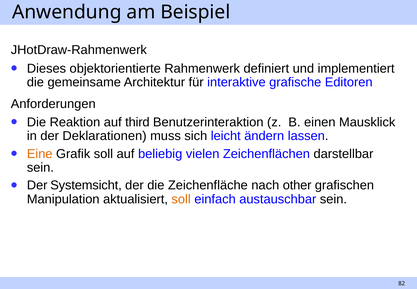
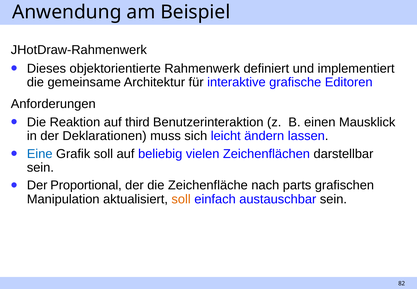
Eine colour: orange -> blue (40, 154)
Systemsicht: Systemsicht -> Proportional (86, 185)
other: other -> parts (297, 185)
